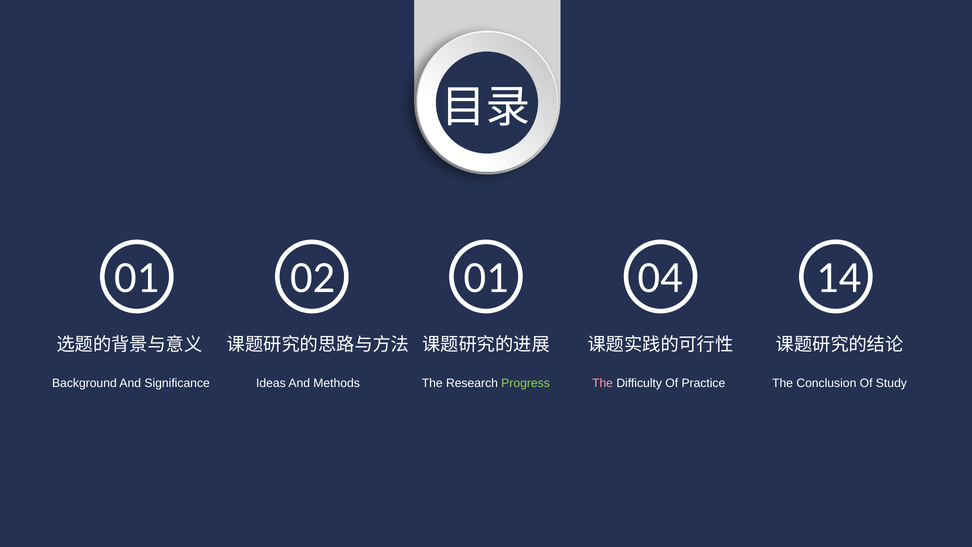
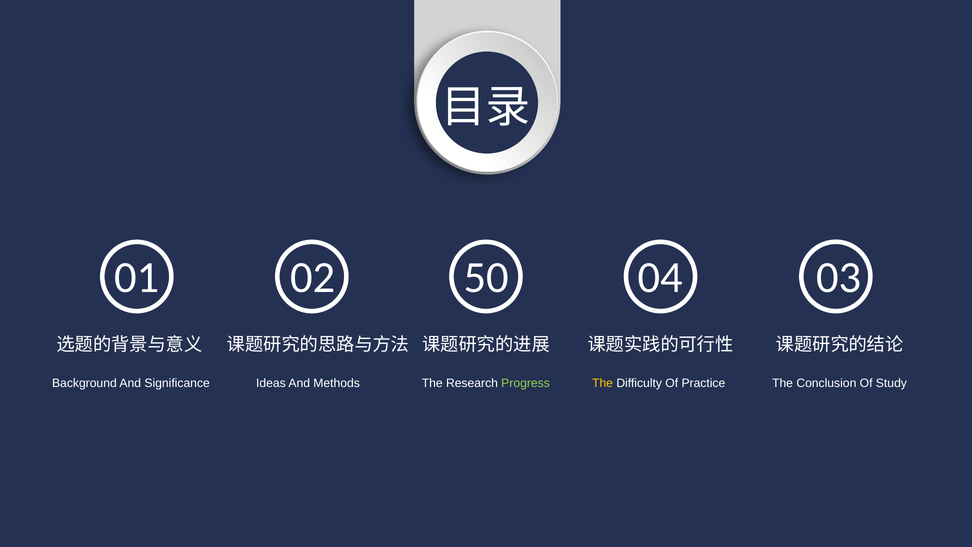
02 01: 01 -> 50 (486, 277)
14: 14 -> 03 (839, 277)
The colour: pink -> yellow (603, 383)
